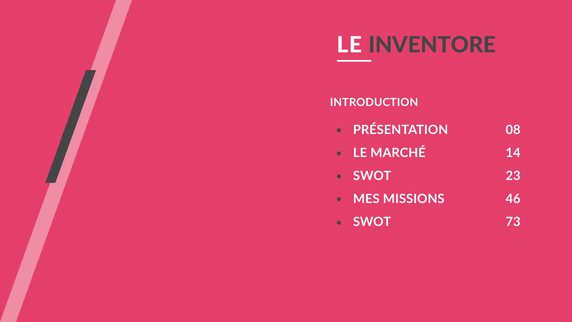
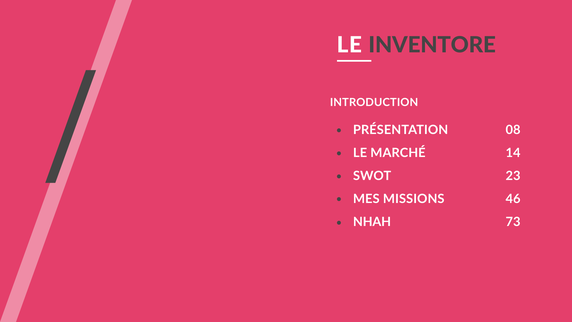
SWOT: SWOT -> NHAH (372, 222)
